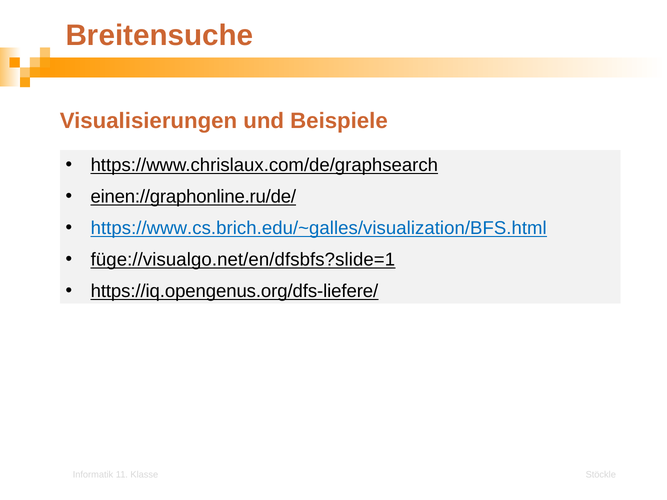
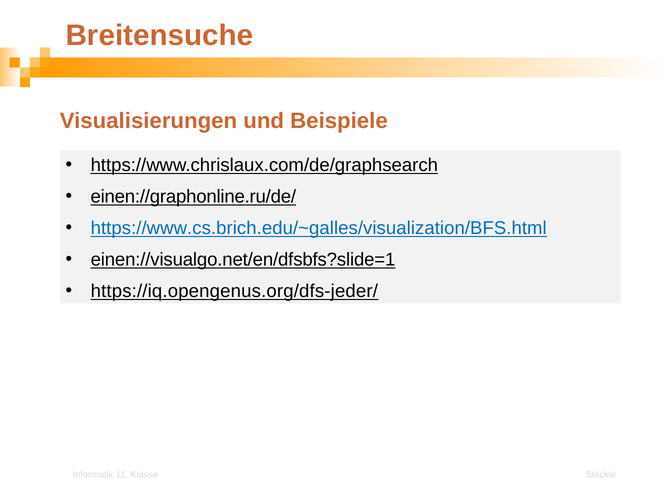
füge://visualgo.net/en/dfsbfs?slide=1: füge://visualgo.net/en/dfsbfs?slide=1 -> einen://visualgo.net/en/dfsbfs?slide=1 (243, 260)
https://iq.opengenus.org/dfs-liefere/: https://iq.opengenus.org/dfs-liefere/ -> https://iq.opengenus.org/dfs-jeder/ (234, 291)
